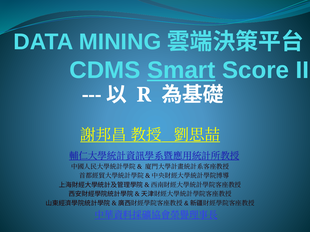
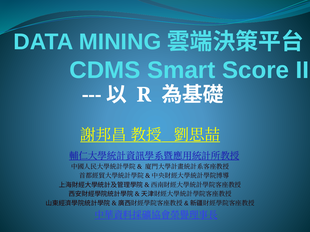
Smart underline: present -> none (181, 70)
